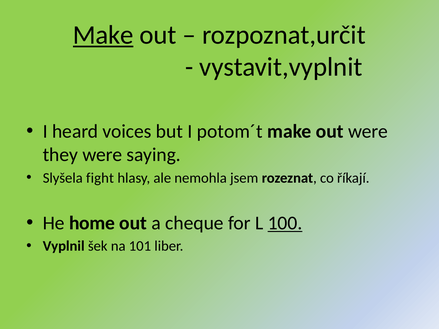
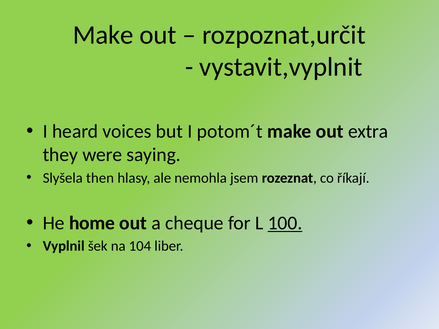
Make underline: present -> none (103, 35)
out were: were -> extra (368, 132)
fight: fight -> then (100, 178)
101: 101 -> 104 (140, 246)
